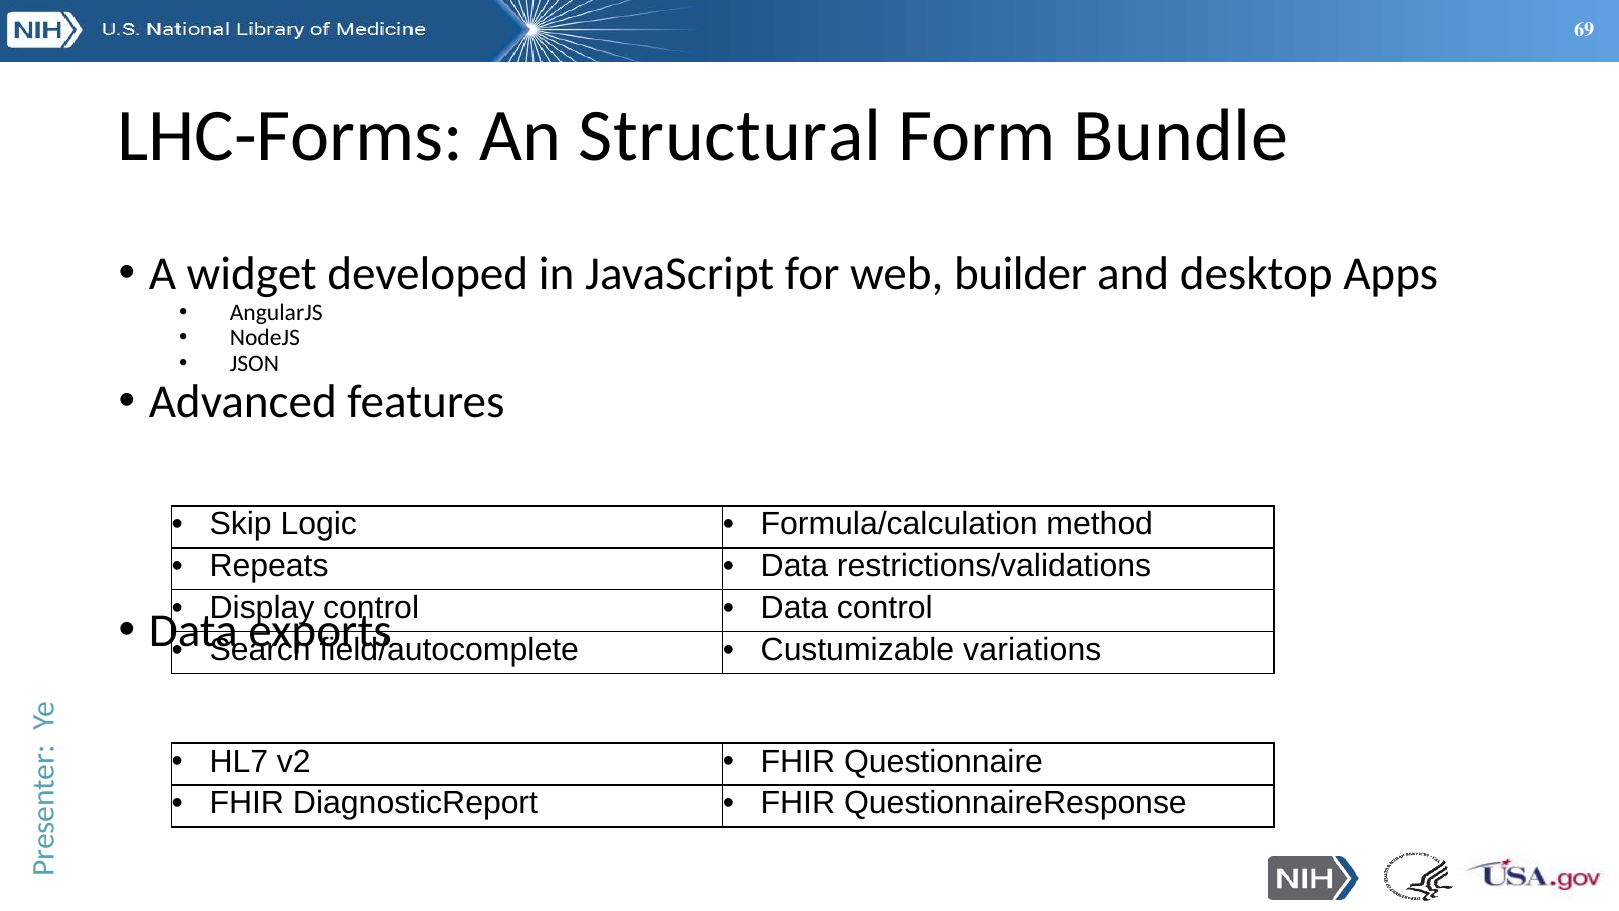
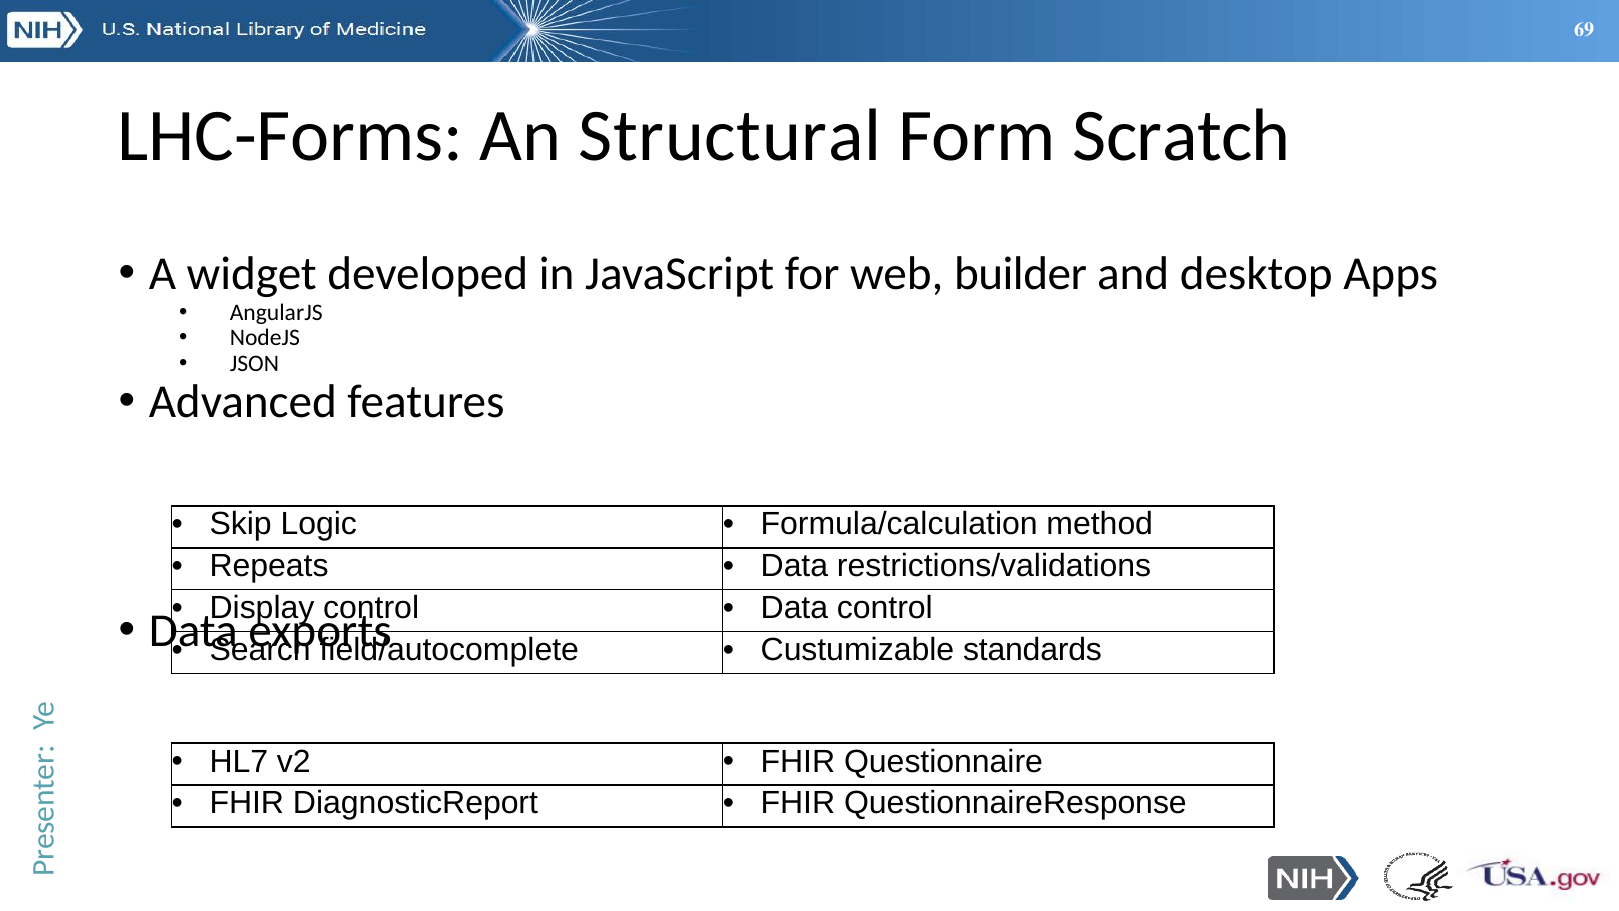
Bundle: Bundle -> Scratch (1182, 136)
variations: variations -> standards (1033, 650)
